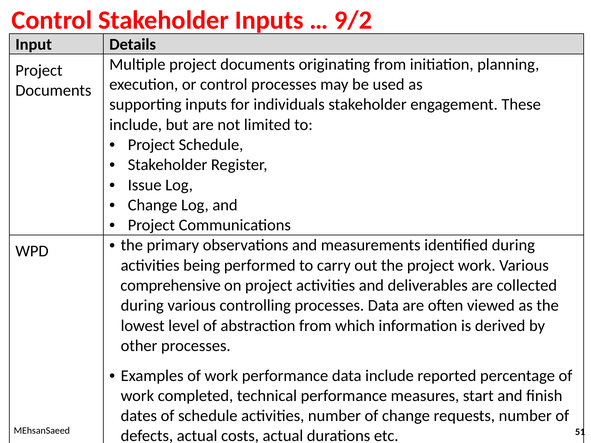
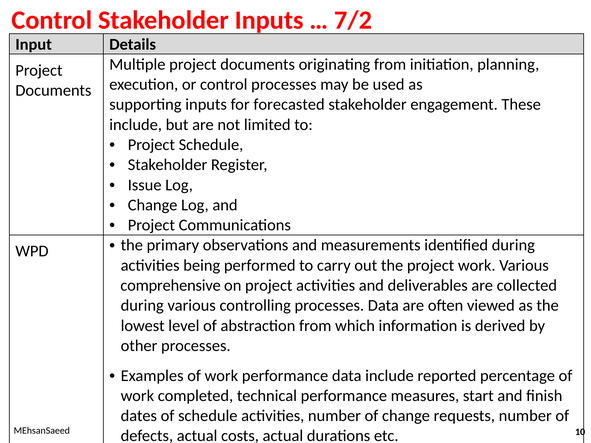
9/2: 9/2 -> 7/2 (353, 20)
individuals: individuals -> forecasted (289, 105)
51: 51 -> 10 (580, 432)
